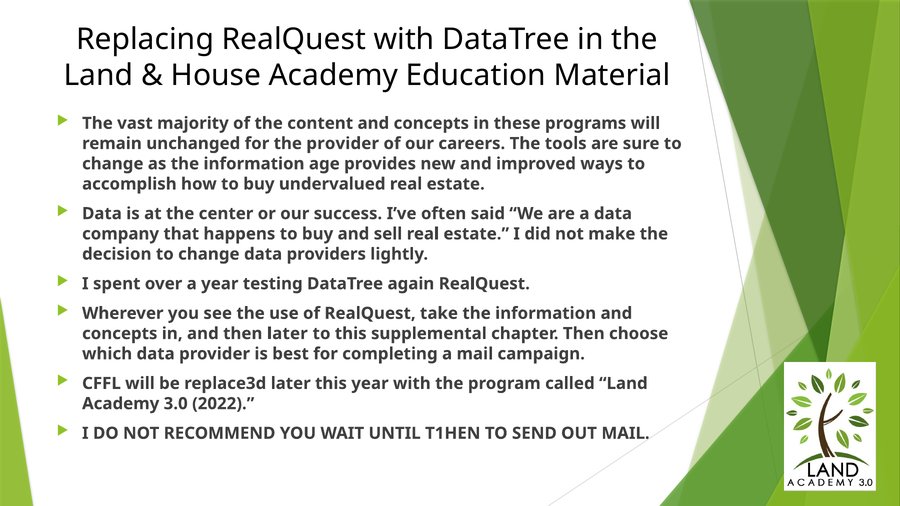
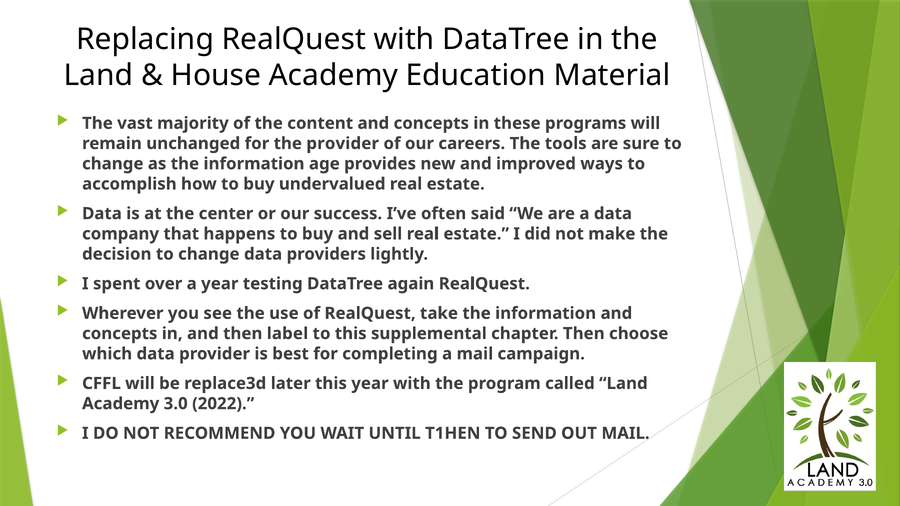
then later: later -> label (287, 334)
